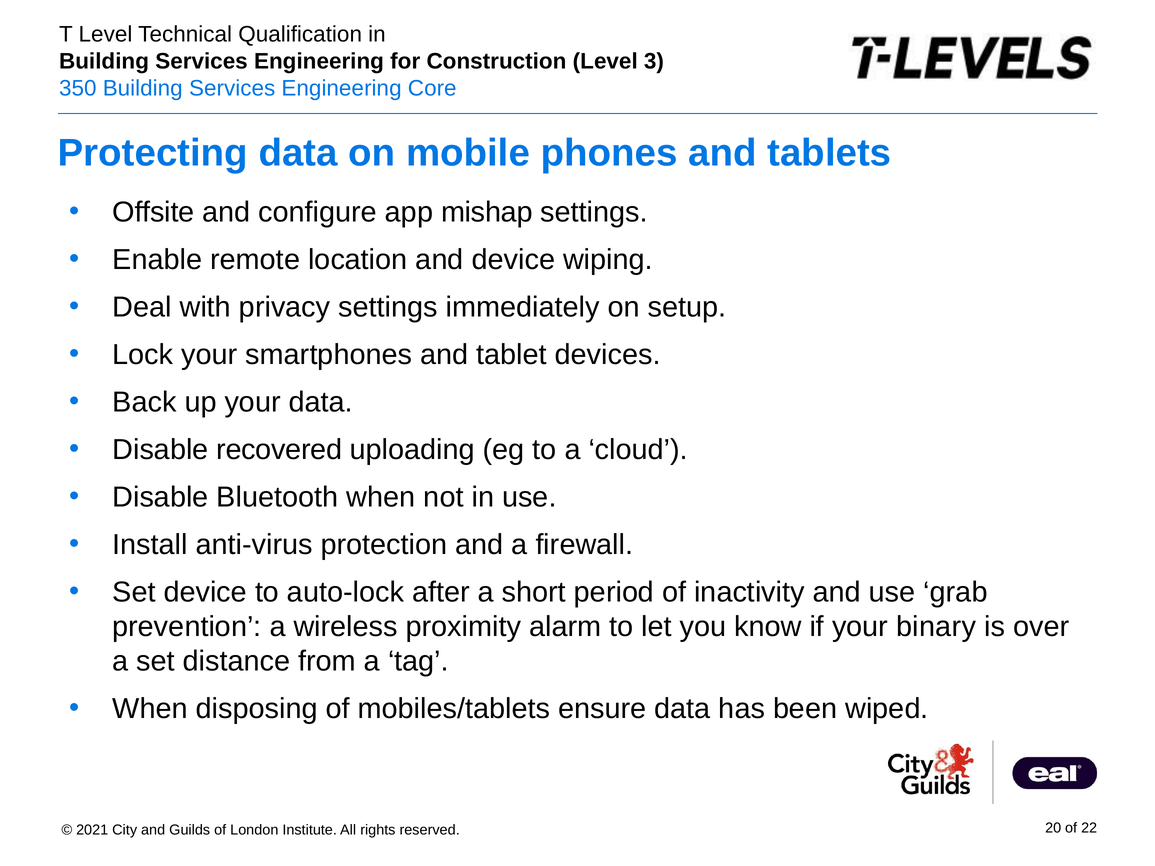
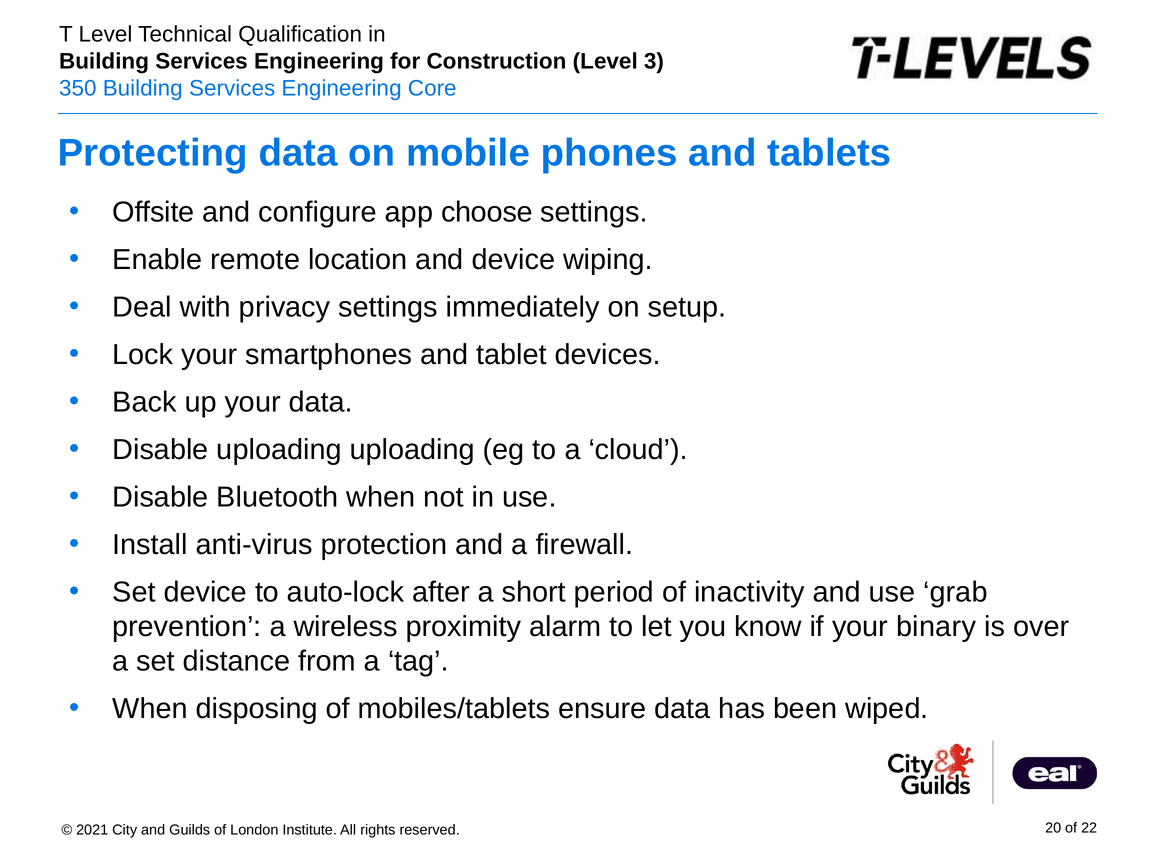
mishap: mishap -> choose (487, 213)
Disable recovered: recovered -> uploading (279, 450)
